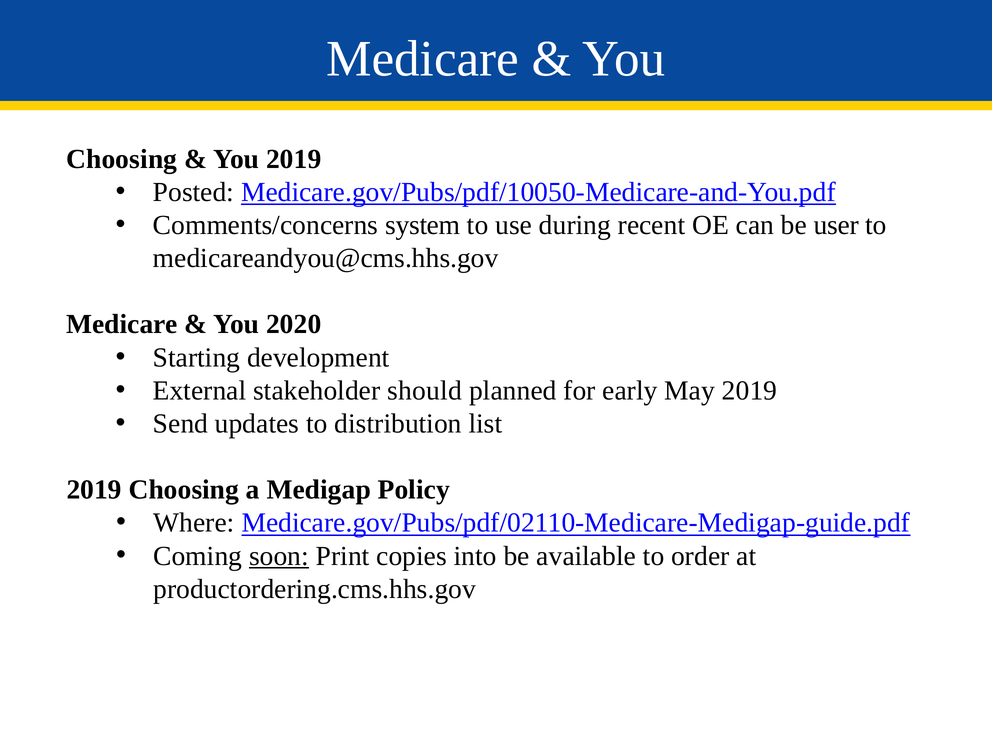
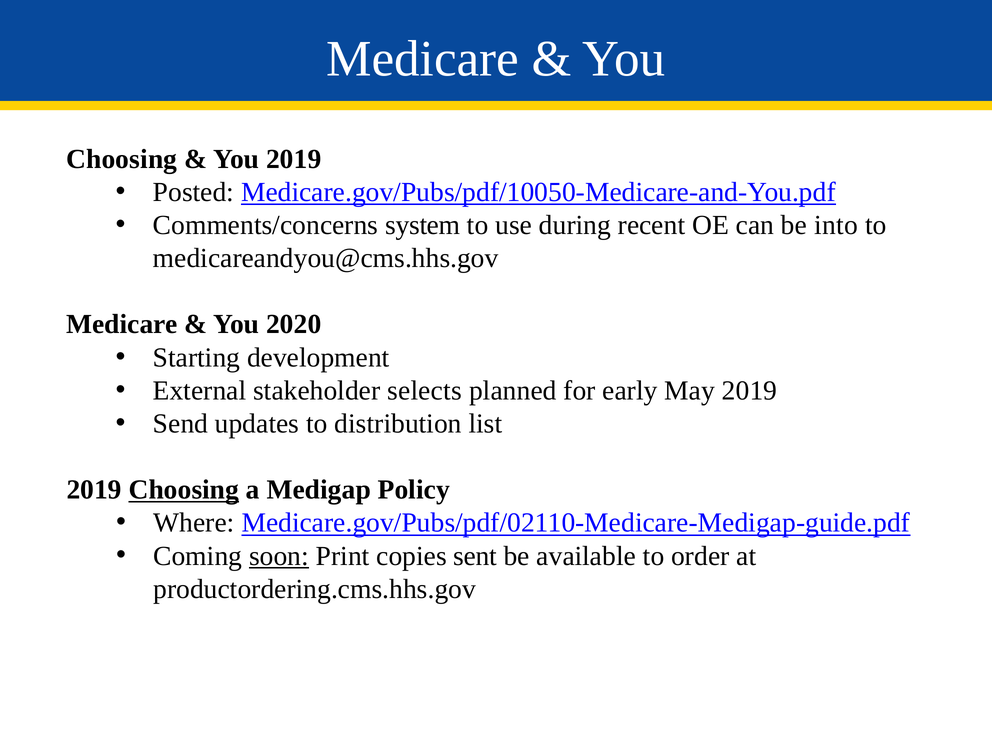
user: user -> into (836, 225)
should: should -> selects (425, 391)
Choosing underline: none -> present (184, 490)
into: into -> sent (475, 556)
